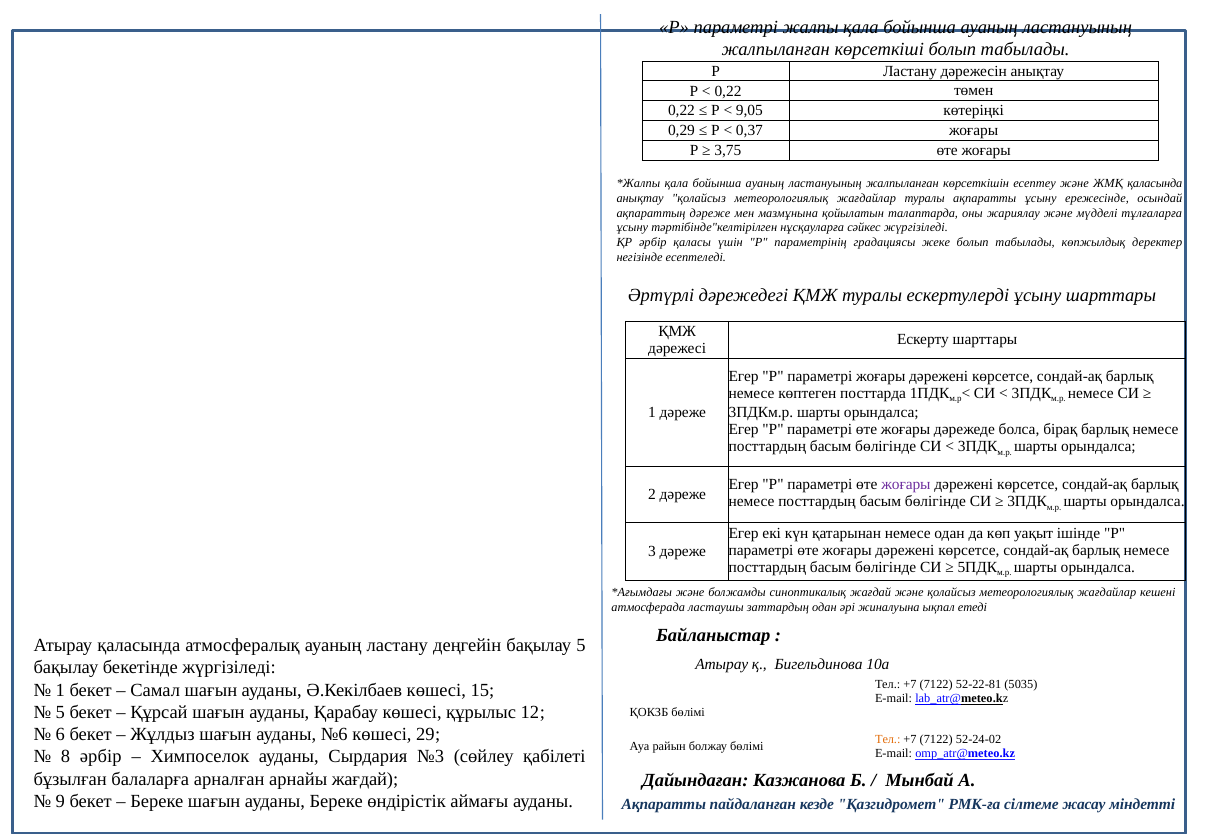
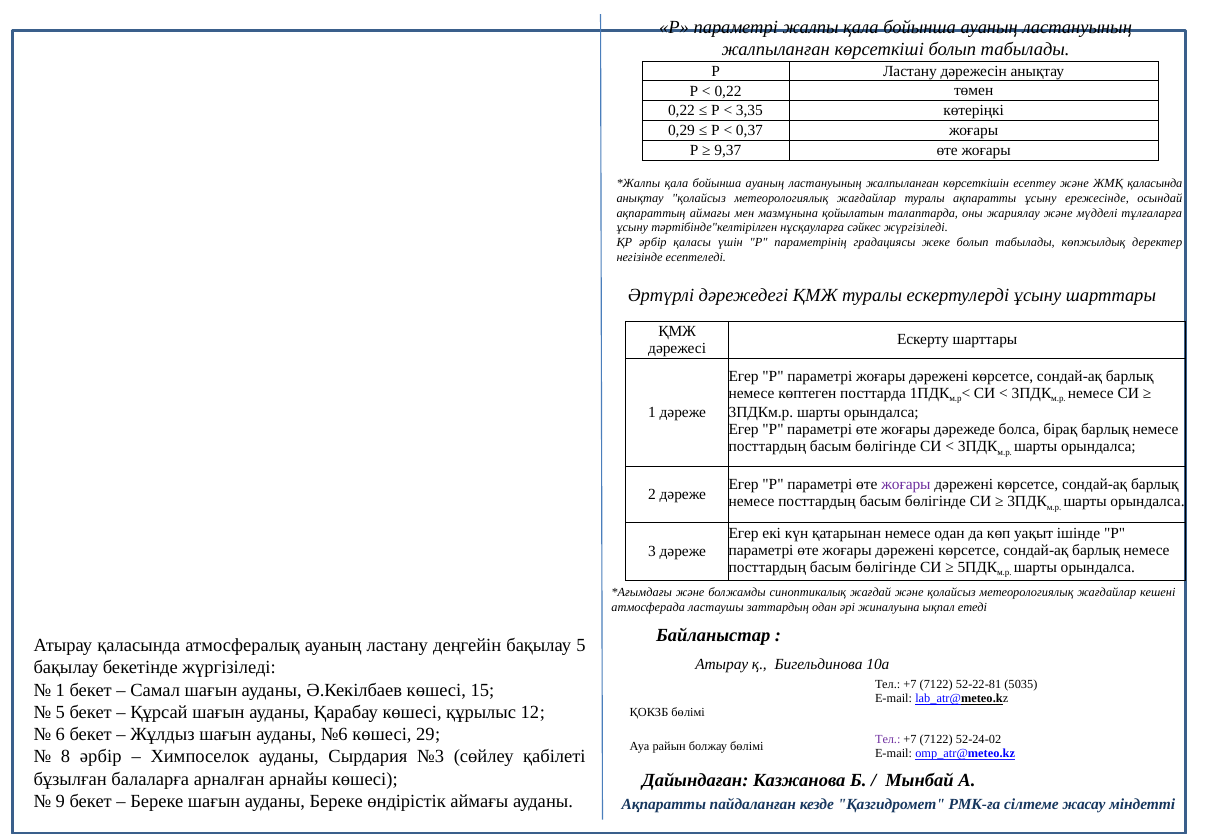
9,05: 9,05 -> 3,35 (749, 111)
3,75: 3,75 -> 9,37 (728, 151)
ақпараттың дәреже: дәреже -> аймағы (710, 213)
Тел colour: orange -> purple (888, 740)
арнайы жағдай: жағдай -> көшесі (365, 779)
